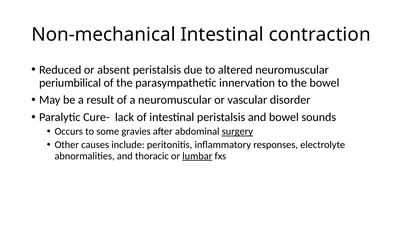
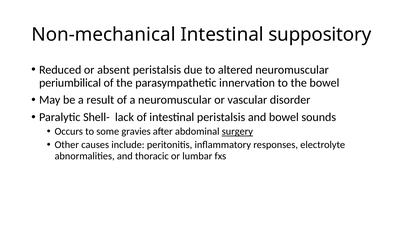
contraction: contraction -> suppository (320, 35)
Cure-: Cure- -> Shell- (96, 117)
lumbar underline: present -> none (197, 156)
